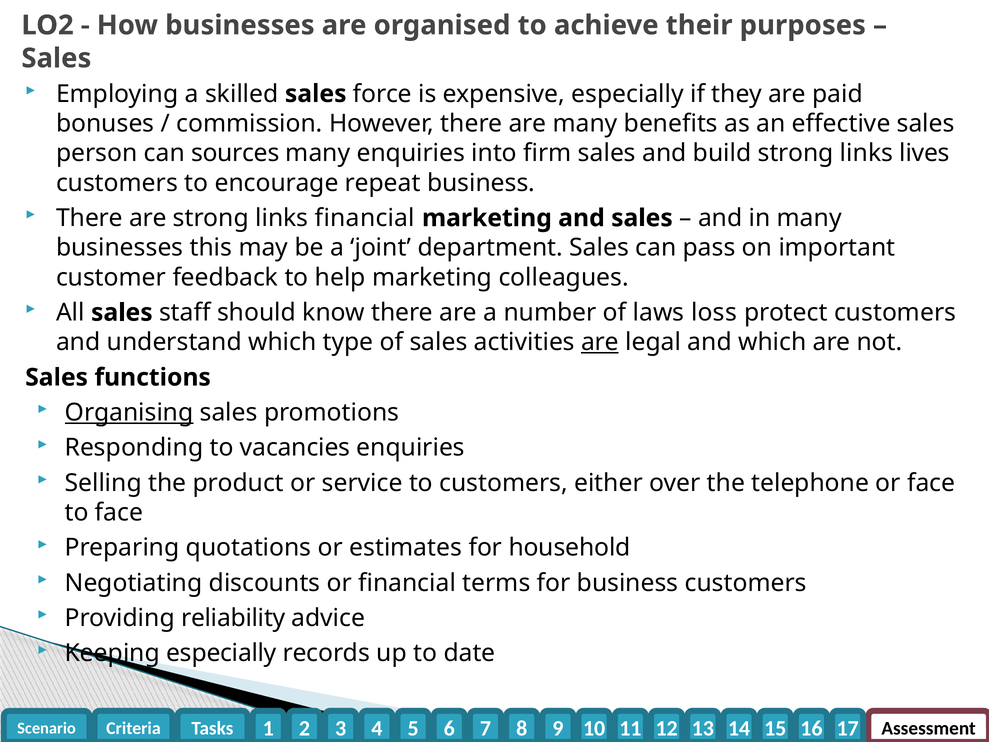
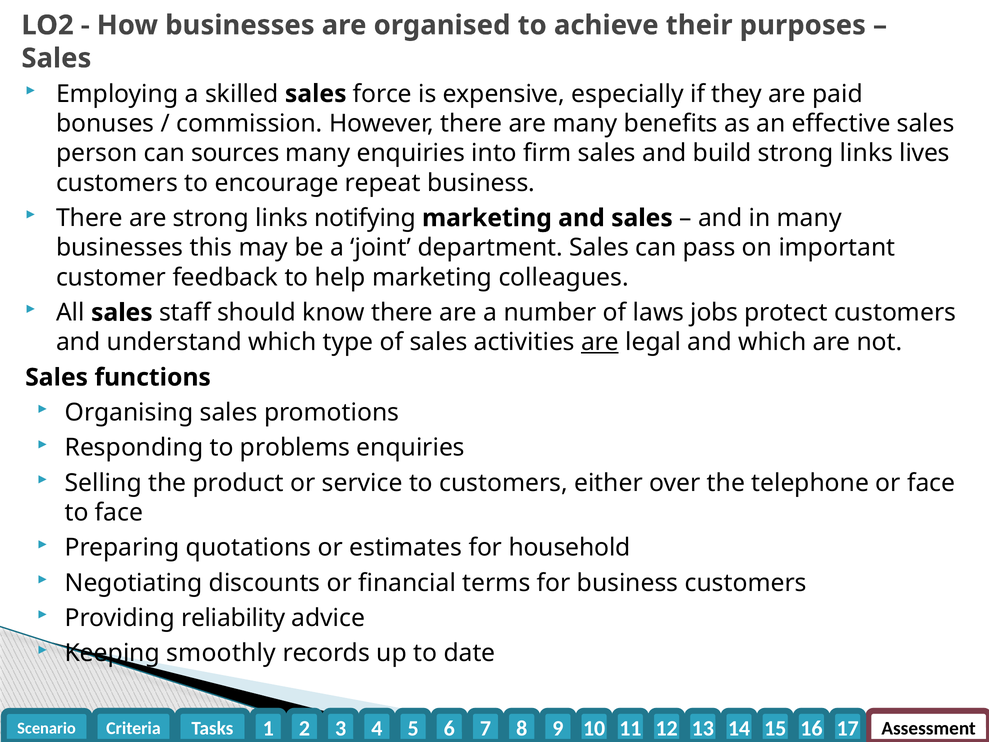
links financial: financial -> notifying (365, 218)
loss: loss -> jobs (714, 312)
Organising underline: present -> none (129, 412)
vacancies: vacancies -> problems (295, 448)
Keeping especially: especially -> smoothly (221, 653)
